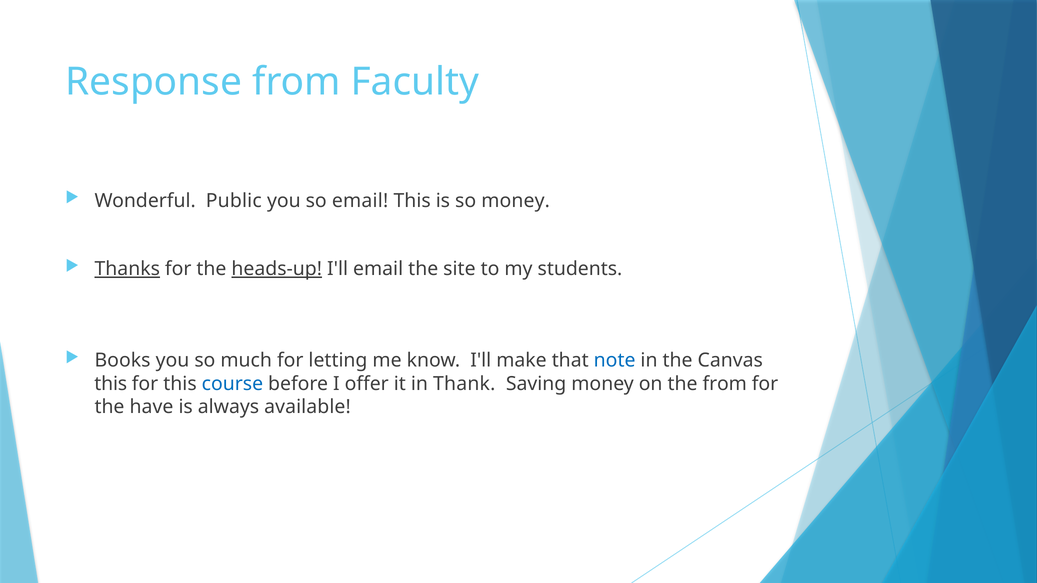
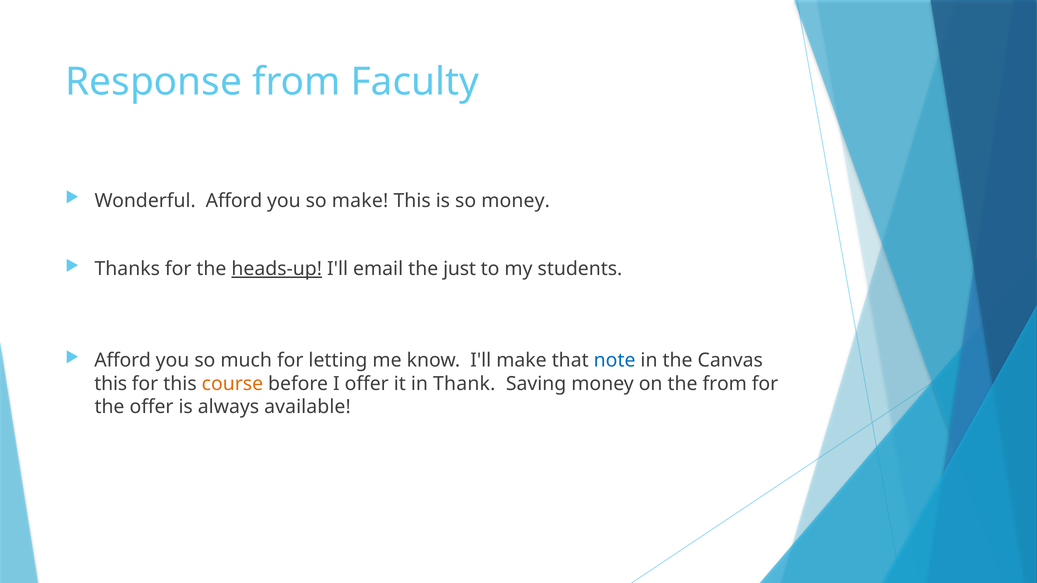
Wonderful Public: Public -> Afford (234, 201)
so email: email -> make (360, 201)
Thanks underline: present -> none (127, 269)
site: site -> just (460, 269)
Books: Books -> Afford (123, 361)
course colour: blue -> orange (232, 384)
the have: have -> offer (152, 407)
